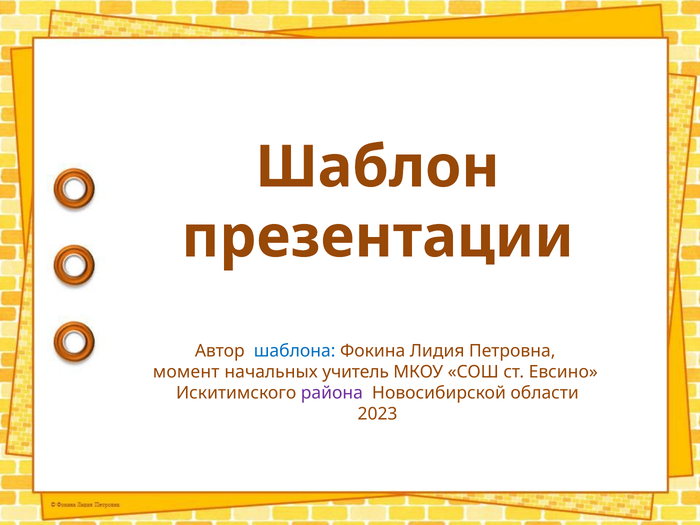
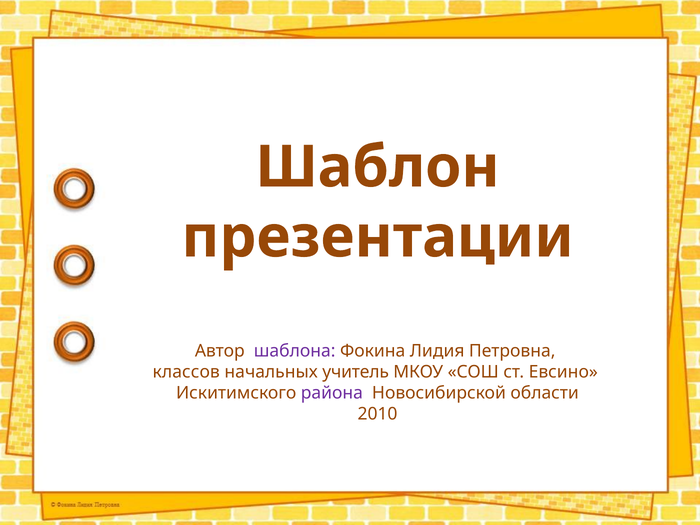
шаблона colour: blue -> purple (295, 351)
момент: момент -> классов (186, 372)
2023: 2023 -> 2010 (378, 414)
